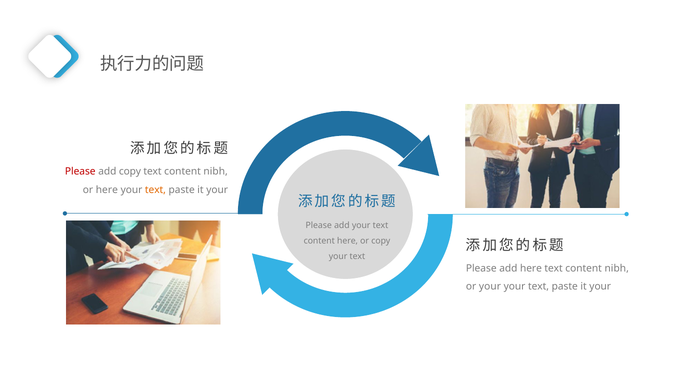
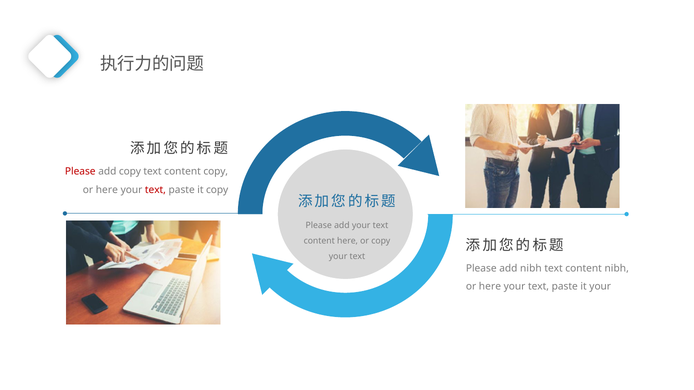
nibh: nibh -> copy (216, 172)
text colour: orange -> red (155, 190)
your: your -> copy (217, 190)
add here: here -> nibh (531, 268)
your: your -> here (490, 287)
